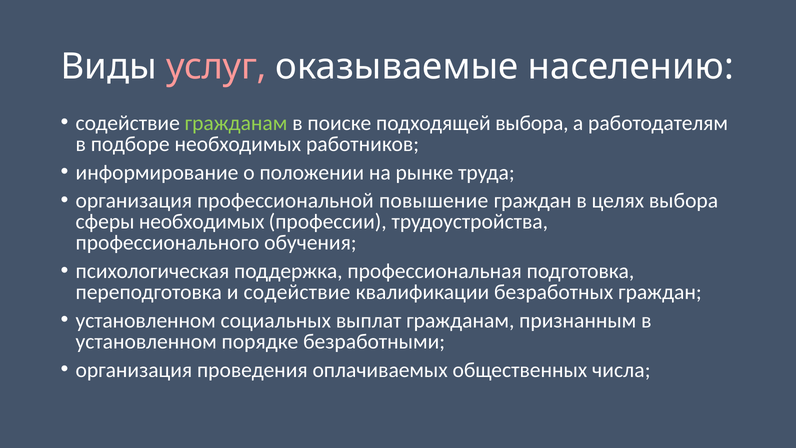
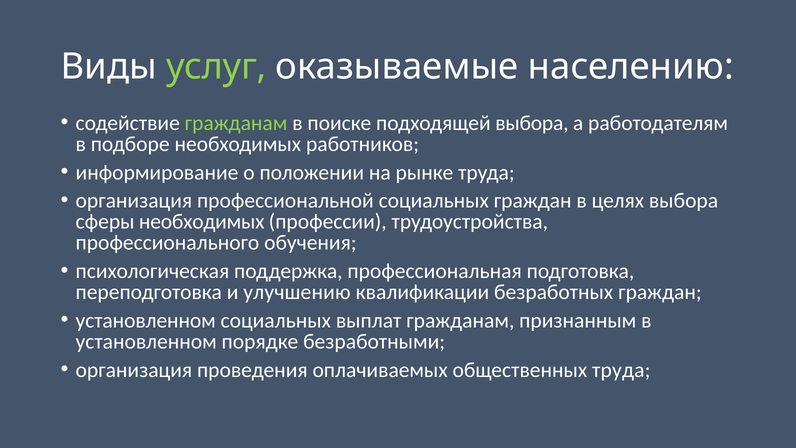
услуг colour: pink -> light green (216, 67)
профессиональной повышение: повышение -> социальных (434, 201)
и содействие: содействие -> улучшению (297, 292)
общественных числа: числа -> труда (621, 370)
